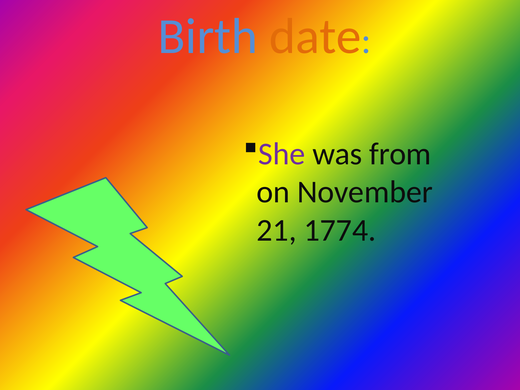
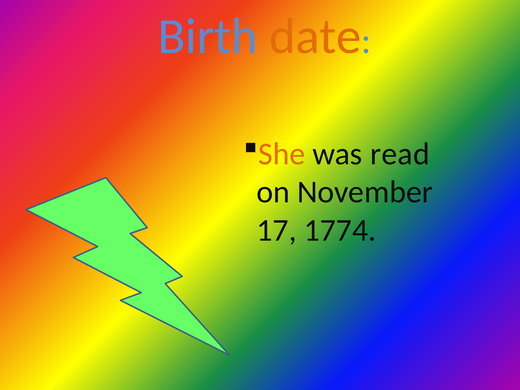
She colour: purple -> orange (282, 154)
from: from -> read (400, 154)
21: 21 -> 17 (277, 230)
